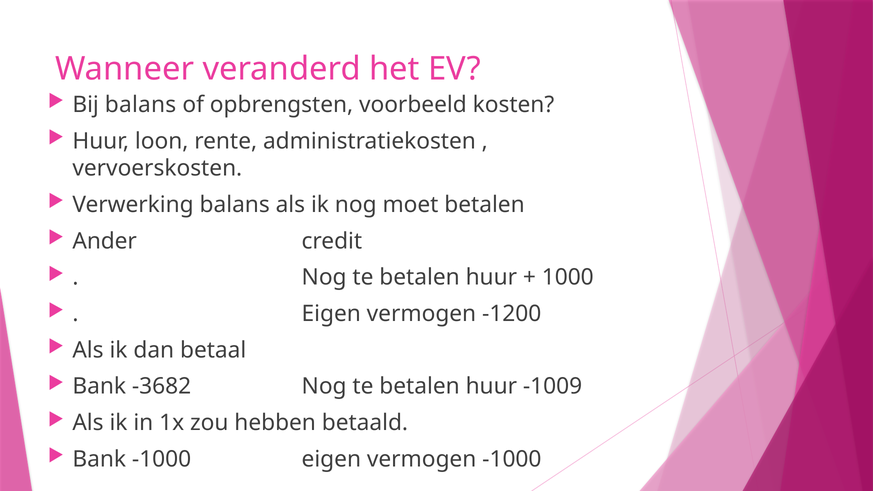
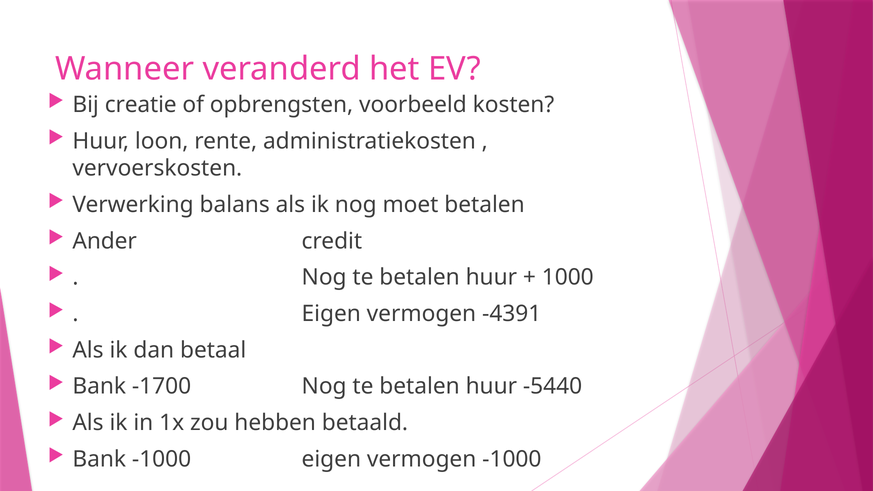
Bij balans: balans -> creatie (141, 105)
-1200: -1200 -> -4391 (512, 314)
-3682: -3682 -> -1700 (162, 387)
-1009: -1009 -> -5440 (553, 387)
